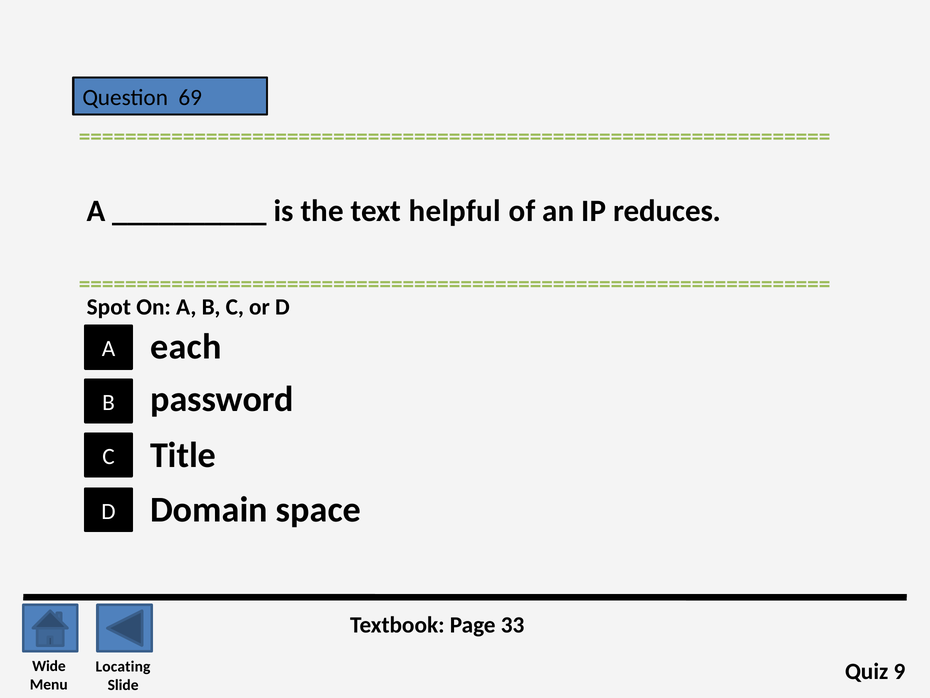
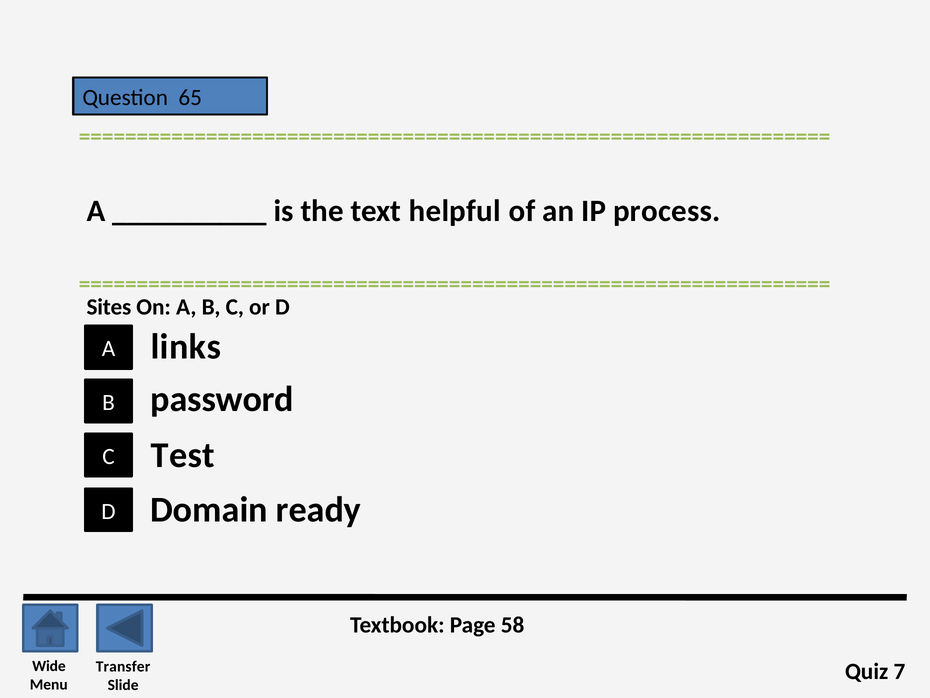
69: 69 -> 65 (190, 98)
reduces: reduces -> process (667, 211)
Spot: Spot -> Sites (109, 307)
each: each -> links (186, 347)
Title: Title -> Test (183, 455)
space: space -> ready (318, 509)
33: 33 -> 58 (513, 625)
Locating: Locating -> Transfer (123, 666)
9: 9 -> 7 (899, 671)
